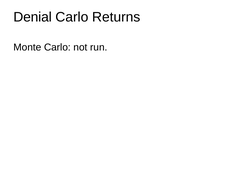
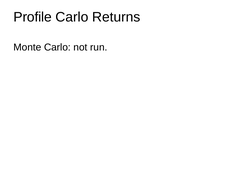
Denial: Denial -> Profile (33, 17)
